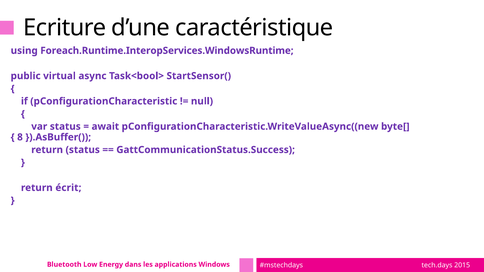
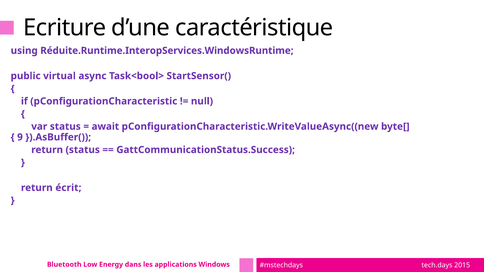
Foreach.Runtime.InteropServices.WindowsRuntime: Foreach.Runtime.InteropServices.WindowsRuntime -> Réduite.Runtime.InteropServices.WindowsRuntime (167, 51)
8: 8 -> 9 (20, 137)
